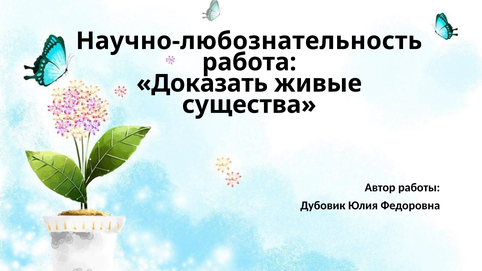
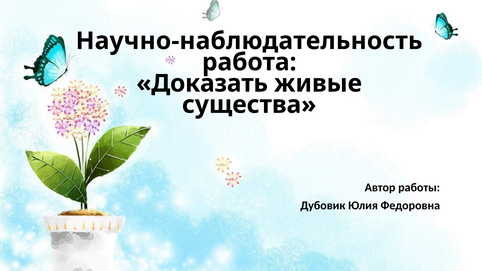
Научно-любознательность: Научно-любознательность -> Научно-наблюдательность (249, 41)
